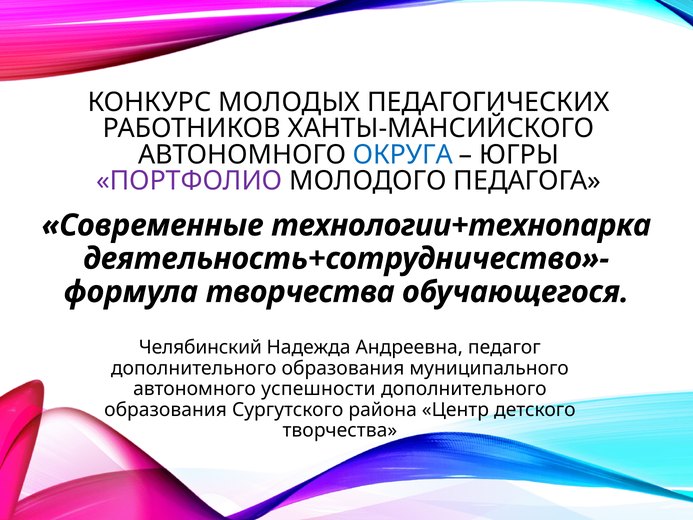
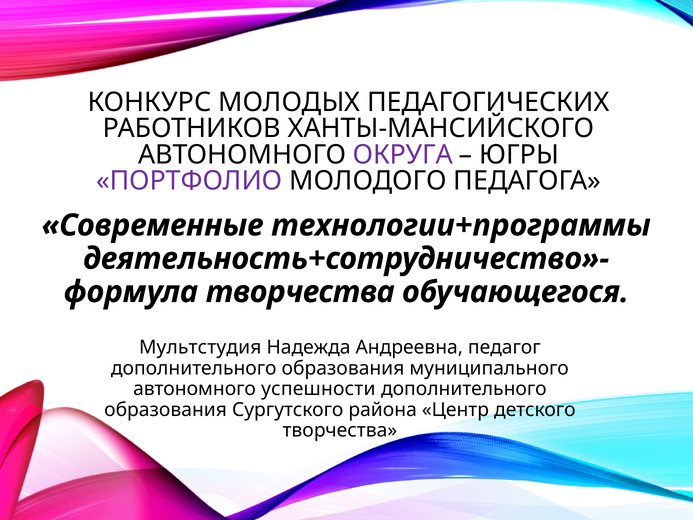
ОКРУГА colour: blue -> purple (403, 155)
технологии+технопарка: технологии+технопарка -> технологии+программы (461, 225)
Челябинский: Челябинский -> Мультстудия (200, 347)
